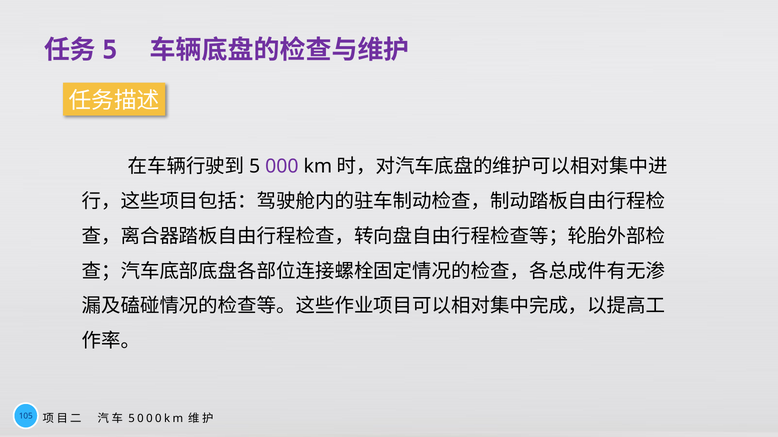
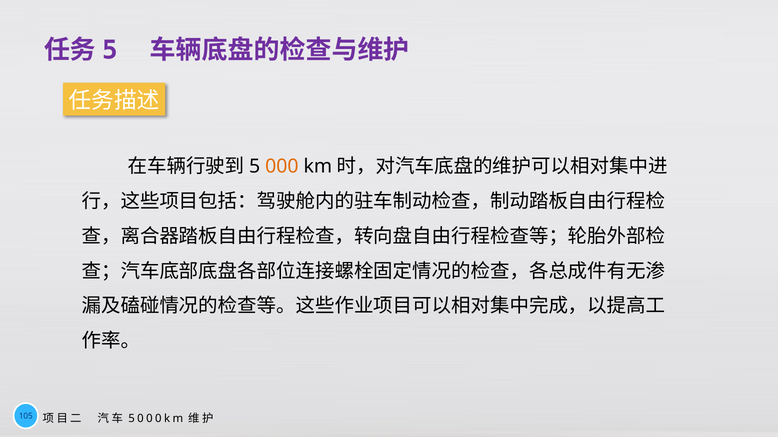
000 colour: purple -> orange (282, 166)
